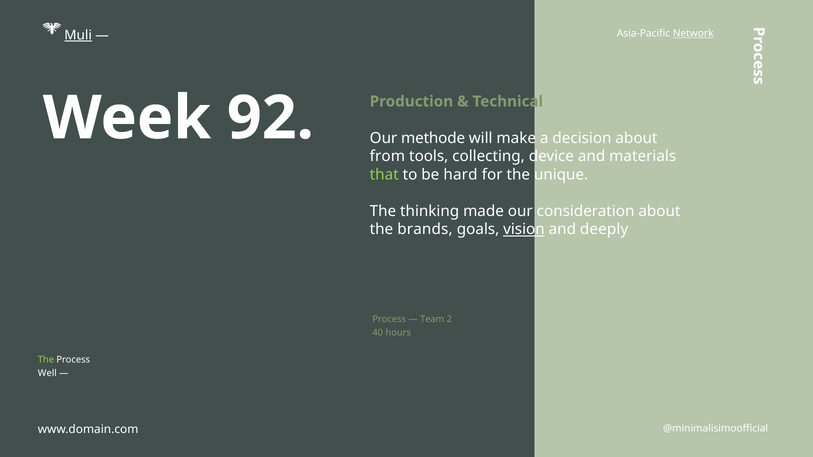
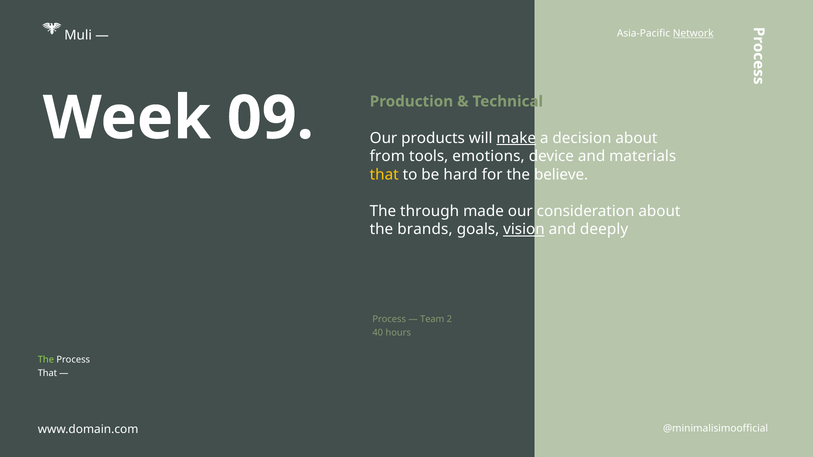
Muli underline: present -> none (78, 35)
92: 92 -> 09 (270, 118)
methode: methode -> products (433, 138)
make underline: none -> present (516, 138)
collecting: collecting -> emotions (488, 156)
that colour: light green -> yellow (384, 175)
unique: unique -> believe (561, 175)
thinking: thinking -> through (430, 211)
Well: Well -> That (47, 374)
